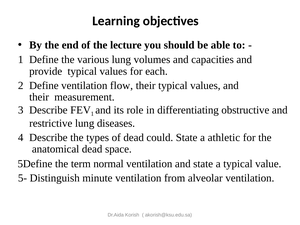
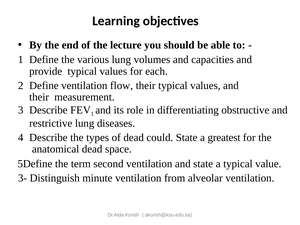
athletic: athletic -> greatest (224, 138)
normal: normal -> second (108, 164)
5-: 5- -> 3- (22, 178)
